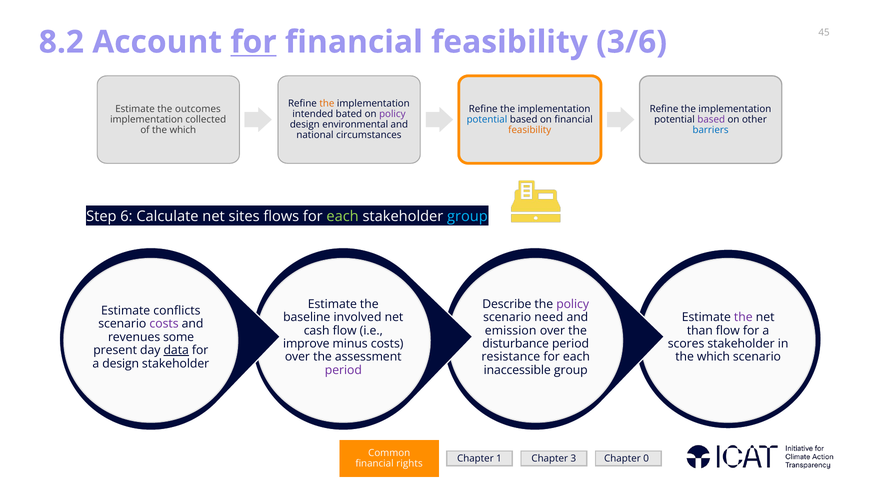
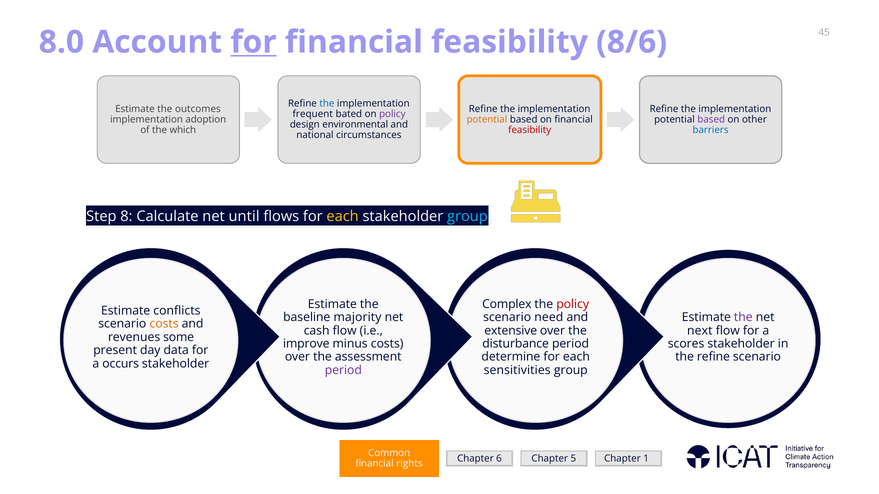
8.2: 8.2 -> 8.0 (61, 42)
3/6: 3/6 -> 8/6 (632, 42)
the colour: orange -> blue (327, 104)
intended: intended -> frequent (313, 114)
collected: collected -> adoption (206, 120)
potential colour: blue -> orange (487, 120)
feasibility colour: orange -> red (530, 130)
6: 6 -> 8 (126, 217)
sites: sites -> until (244, 217)
each colour: light green -> yellow (343, 217)
Describe: Describe -> Complex (507, 304)
policy colour: purple -> red (573, 304)
involved: involved -> majority (357, 318)
costs colour: purple -> orange (164, 324)
emission: emission -> extensive (511, 331)
than: than -> next (700, 331)
data underline: present -> none (176, 351)
resistance: resistance -> determine (511, 357)
which: which -> refine (713, 357)
a design: design -> occurs (121, 364)
inaccessible: inaccessible -> sensitivities (517, 370)
1: 1 -> 6 (499, 459)
3: 3 -> 5 (573, 459)
0: 0 -> 1 (646, 459)
